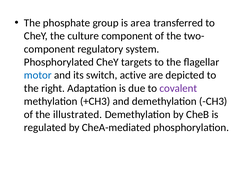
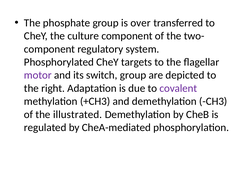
area: area -> over (141, 23)
motor colour: blue -> purple (38, 75)
switch active: active -> group (133, 75)
